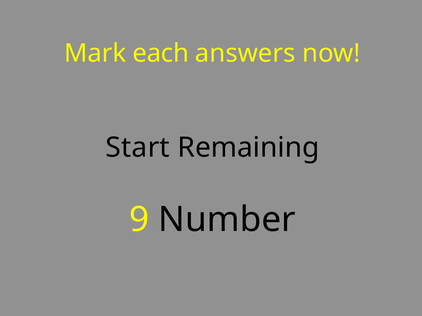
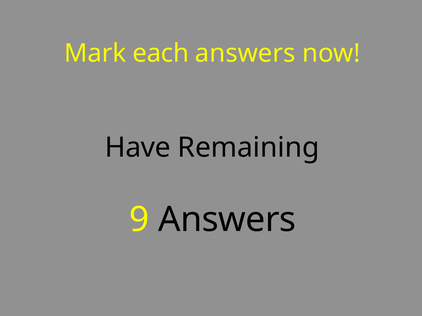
Start: Start -> Have (138, 148)
9 Number: Number -> Answers (227, 220)
